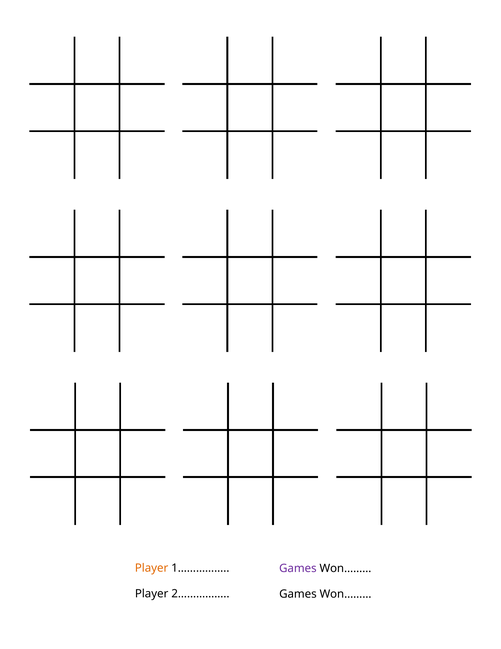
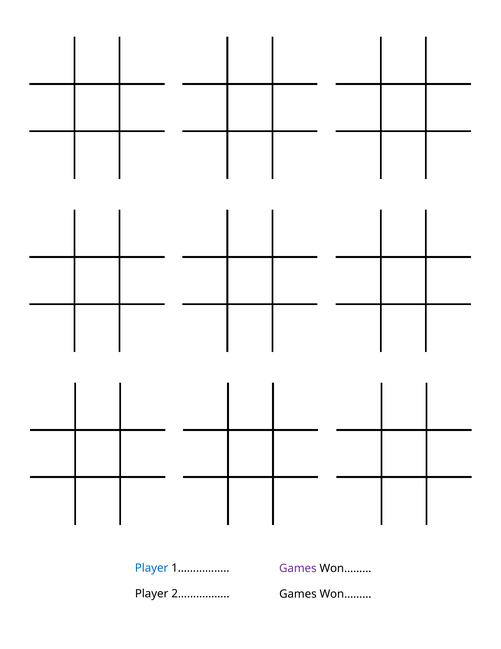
Player colour: orange -> blue (152, 567)
